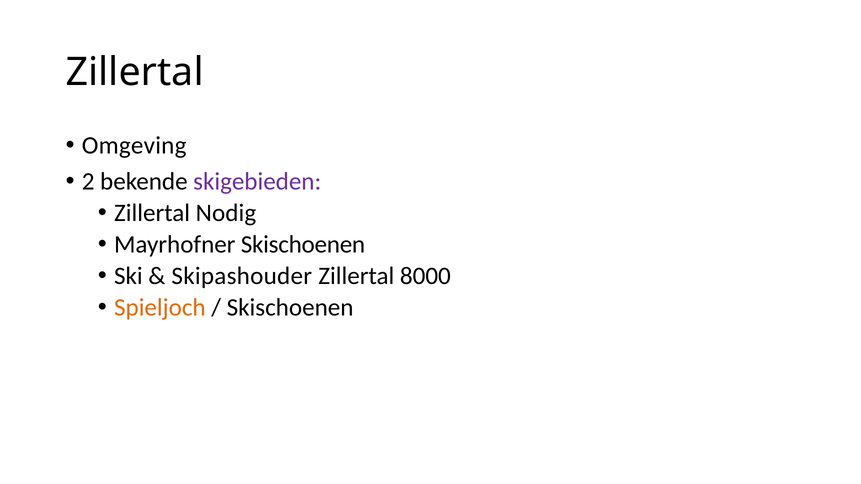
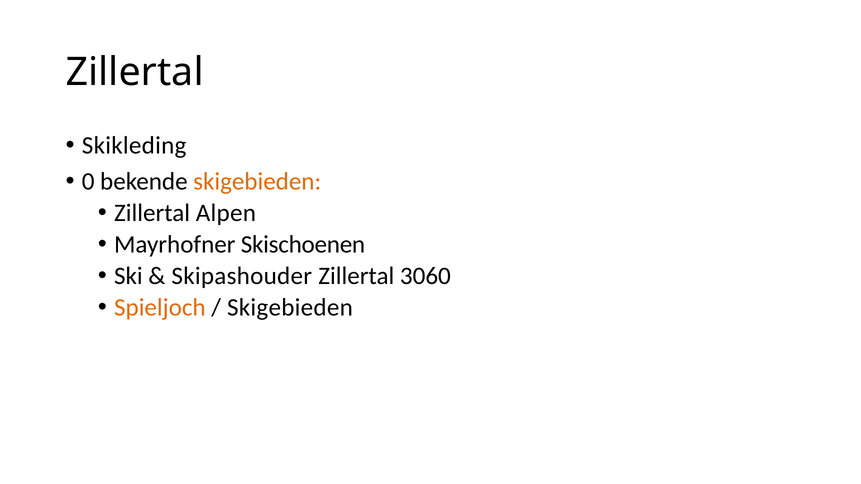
Omgeving: Omgeving -> Skikleding (134, 146)
2: 2 -> 0 (88, 182)
skigebieden colour: purple -> orange (257, 182)
Nodig: Nodig -> Alpen (226, 213)
8000: 8000 -> 3060 (425, 276)
Skischoenen: Skischoenen -> Skigebieden (290, 308)
